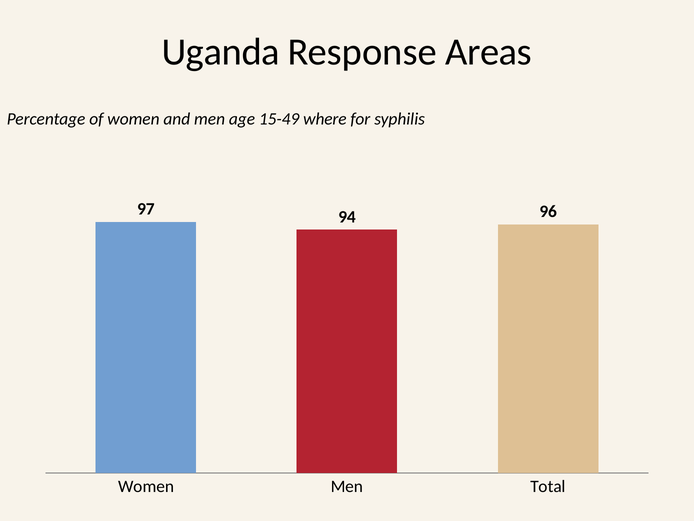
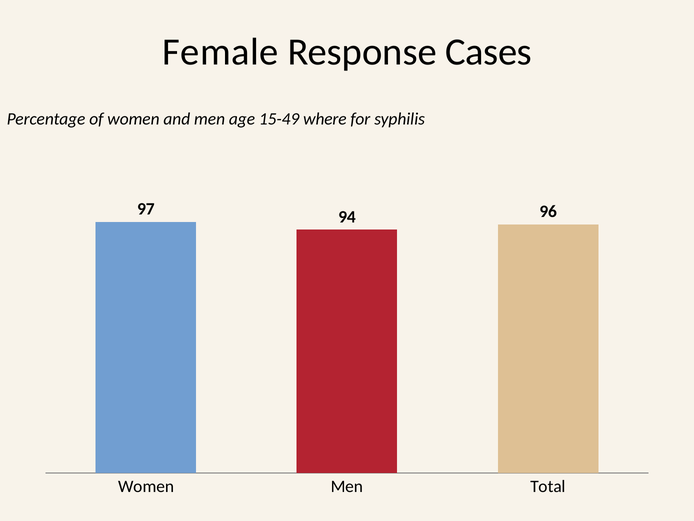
Uganda: Uganda -> Female (220, 52)
Areas: Areas -> Cases (489, 52)
